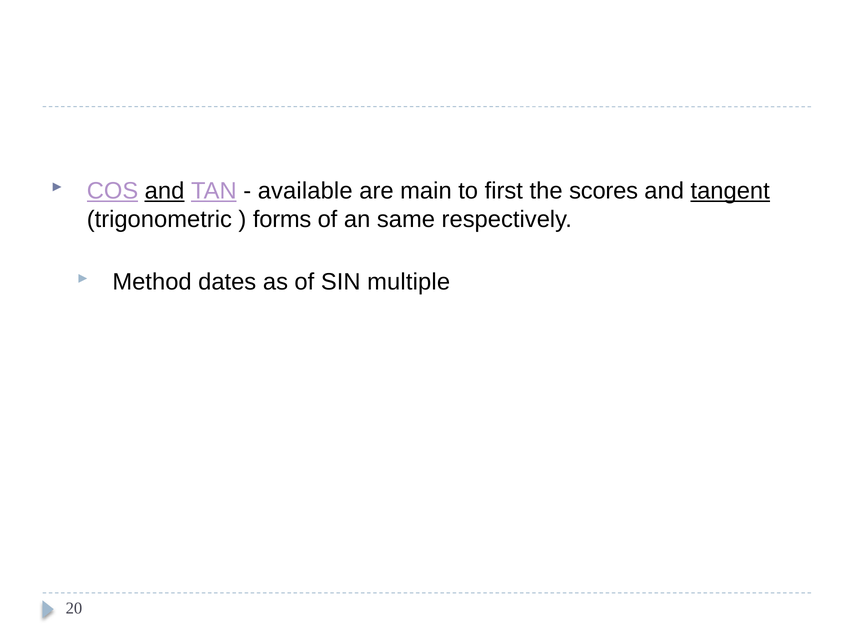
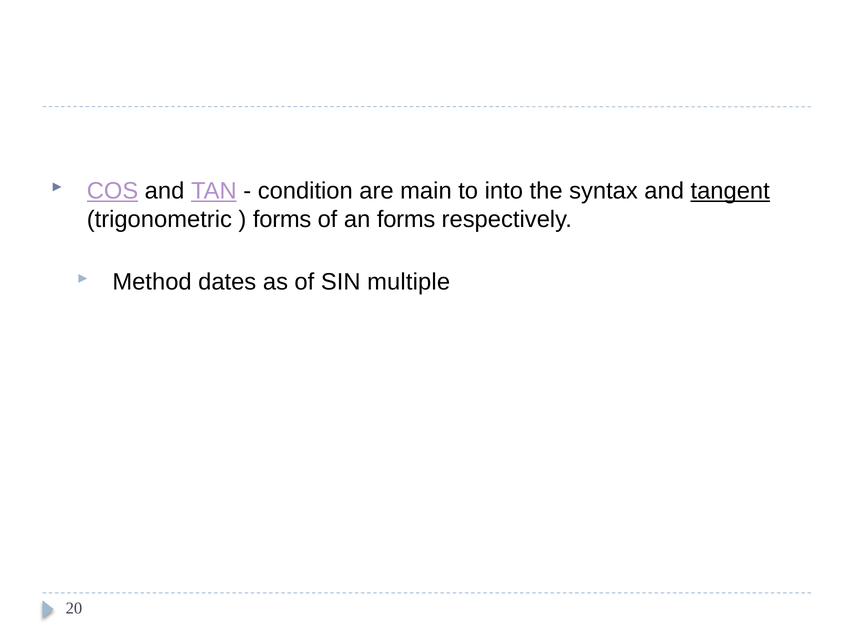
and underline: present -> none (165, 191)
available: available -> condition (305, 191)
first: first -> into (504, 191)
scores: scores -> syntax (604, 191)
an same: same -> forms (406, 219)
